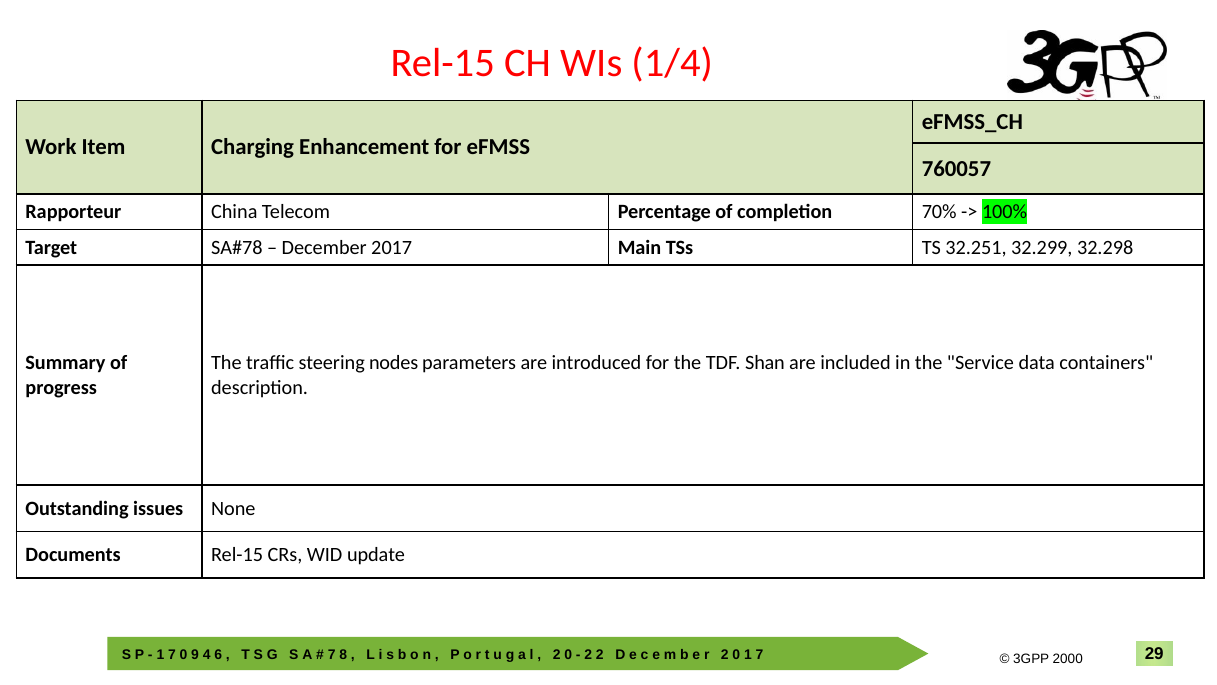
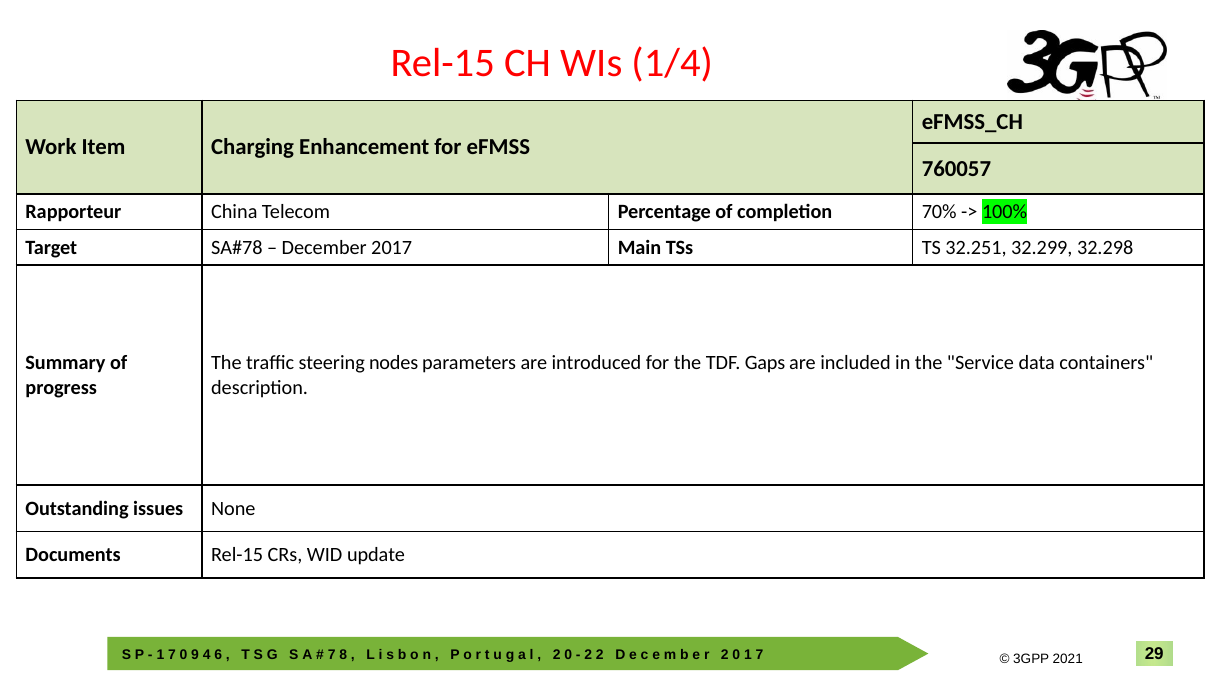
Shan: Shan -> Gaps (765, 363)
2000: 2000 -> 2021 (1068, 659)
